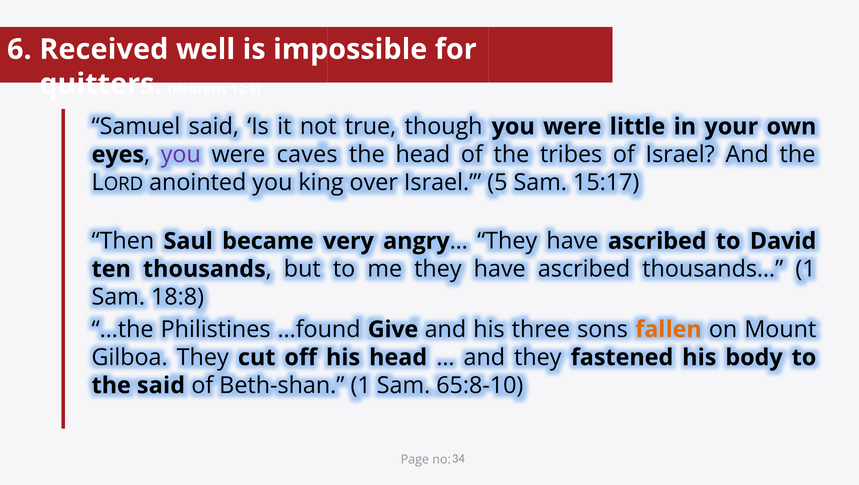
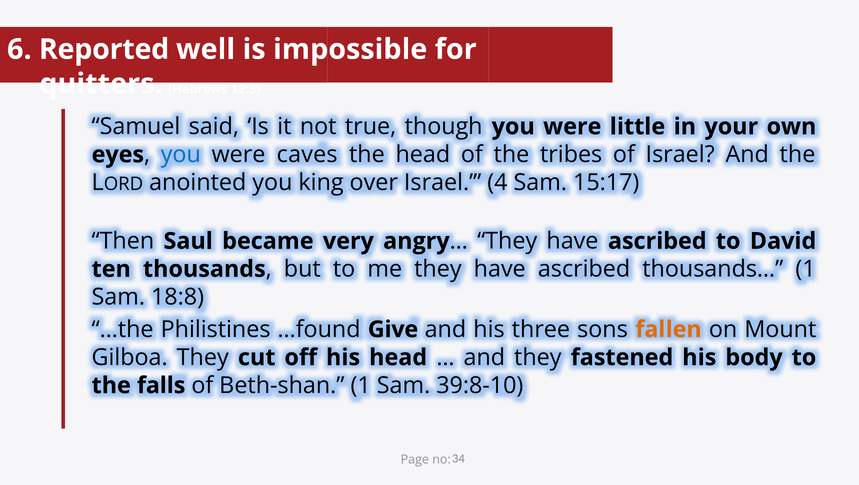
Received: Received -> Reported (104, 49)
you colour: purple -> blue (181, 154)
5: 5 -> 4 (497, 182)
the said: said -> falls (161, 385)
65:8-10: 65:8-10 -> 39:8-10 (480, 385)
